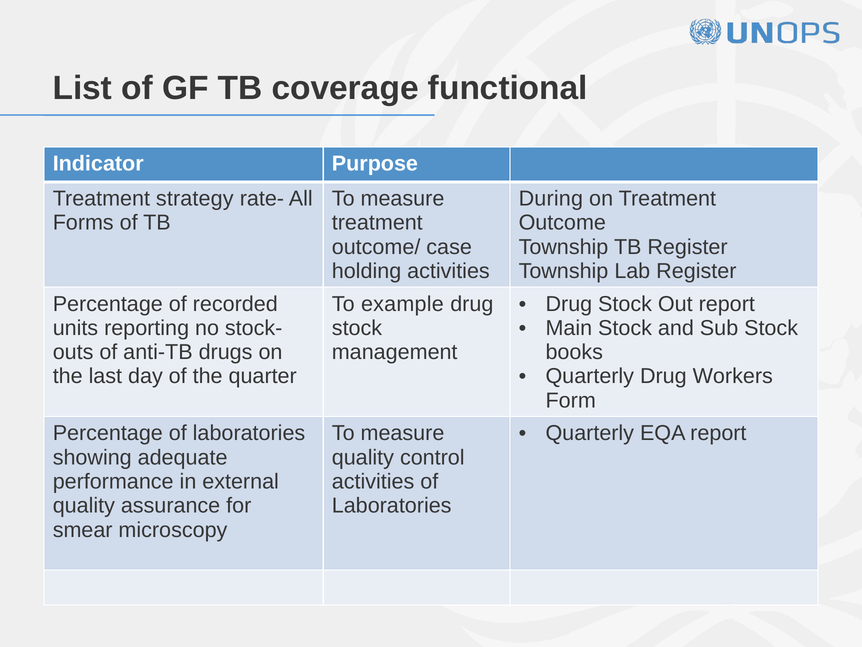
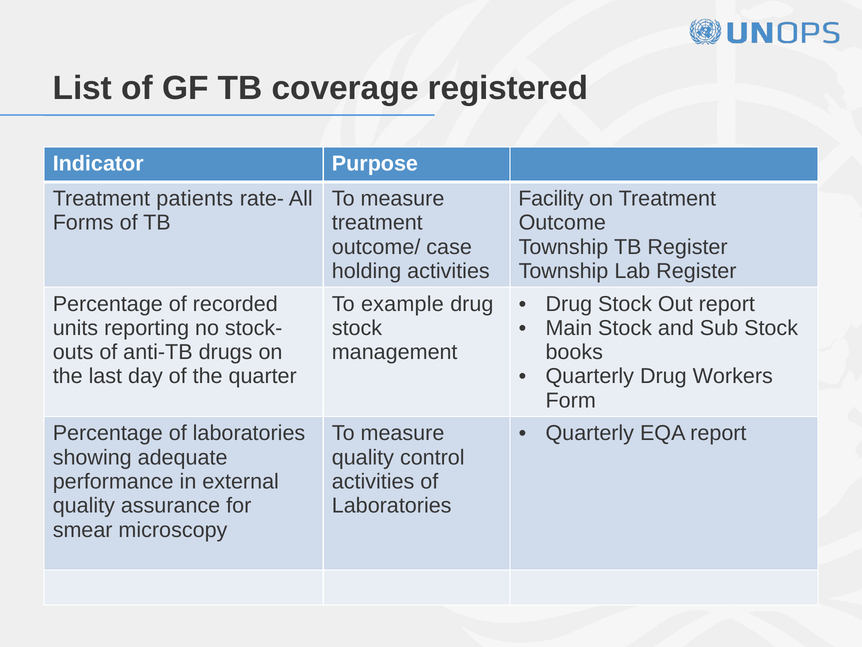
functional: functional -> registered (508, 88)
strategy: strategy -> patients (195, 199)
During: During -> Facility (551, 199)
